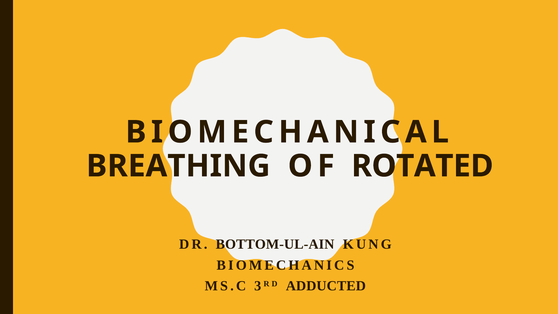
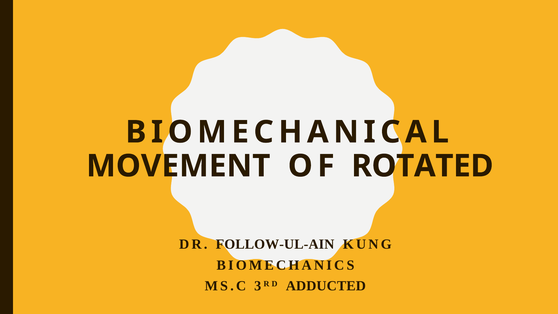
BREATHING: BREATHING -> MOVEMENT (178, 166)
BOTTOM-UL-AIN: BOTTOM-UL-AIN -> FOLLOW-UL-AIN (275, 244)
